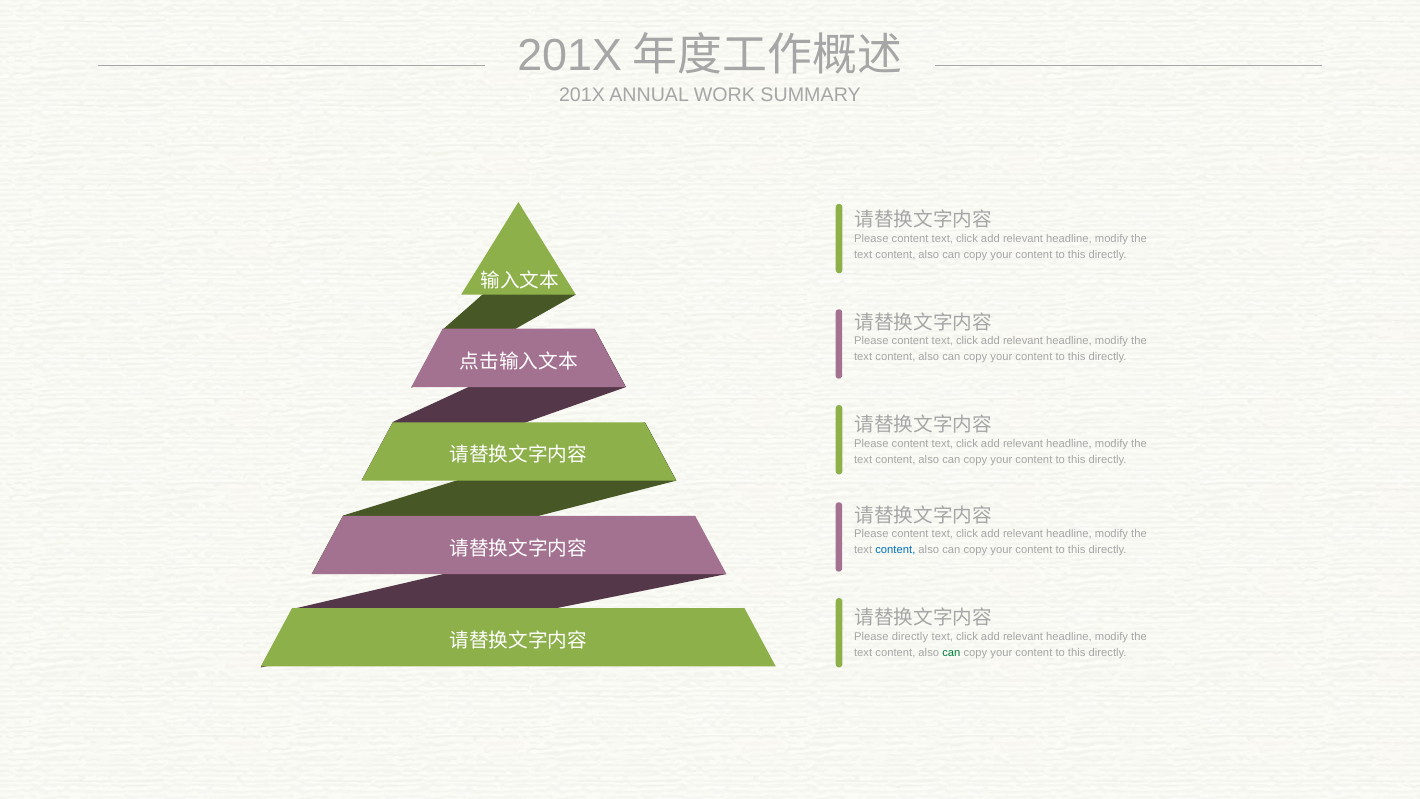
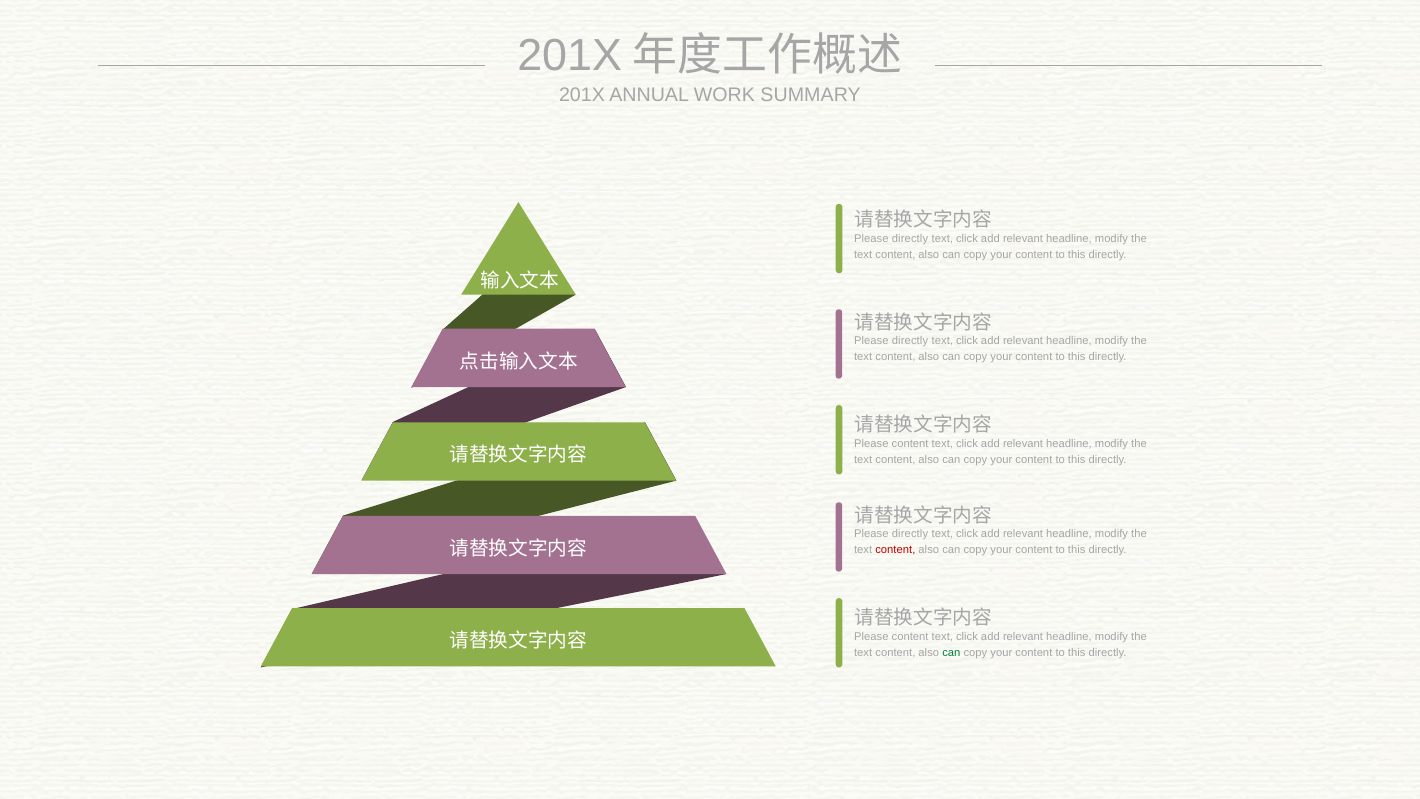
content: content -> directly (910, 238)
content: content -> directly (910, 341)
content: content -> directly (910, 534)
content colour: blue -> red (895, 550)
directly: directly -> content (910, 636)
